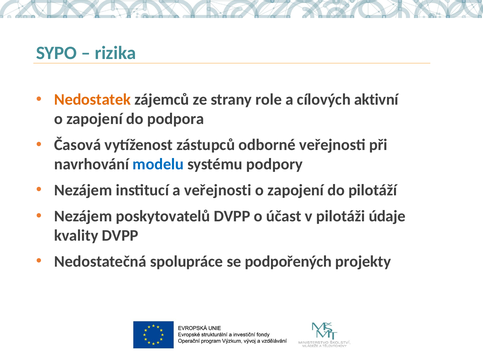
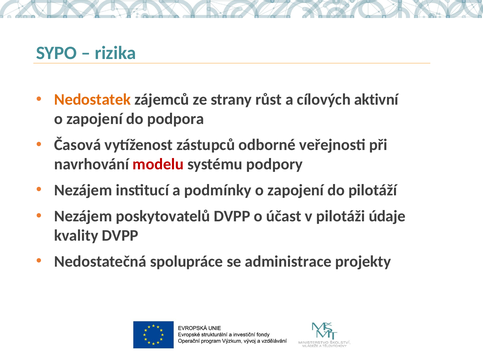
role: role -> růst (269, 100)
modelu colour: blue -> red (158, 164)
a veřejnosti: veřejnosti -> podmínky (218, 190)
podpořených: podpořených -> administrace (288, 262)
